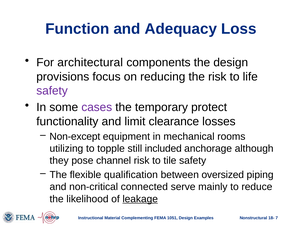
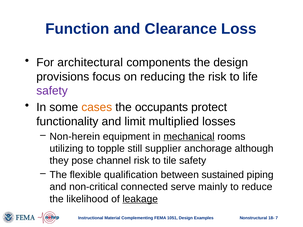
Adequacy: Adequacy -> Clearance (181, 29)
cases colour: purple -> orange (97, 107)
temporary: temporary -> occupants (161, 107)
clearance: clearance -> multiplied (174, 122)
Non-except: Non-except -> Non-herein (75, 137)
mechanical underline: none -> present (189, 137)
included: included -> supplier (163, 149)
oversized: oversized -> sustained (223, 175)
